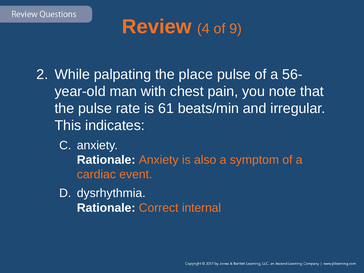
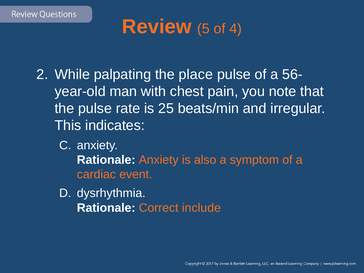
4: 4 -> 5 (204, 29)
9: 9 -> 4 (236, 29)
61: 61 -> 25 (166, 108)
internal: internal -> include (201, 208)
